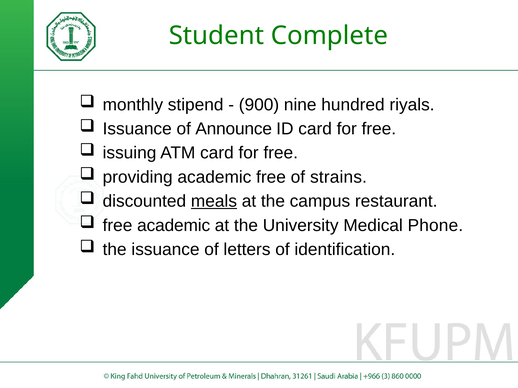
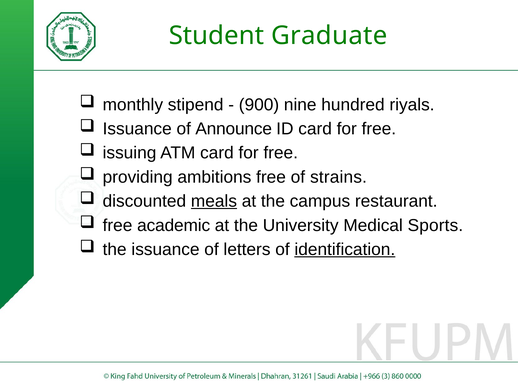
Complete: Complete -> Graduate (329, 36)
providing academic: academic -> ambitions (214, 177)
Phone: Phone -> Sports (435, 226)
identification underline: none -> present (345, 250)
